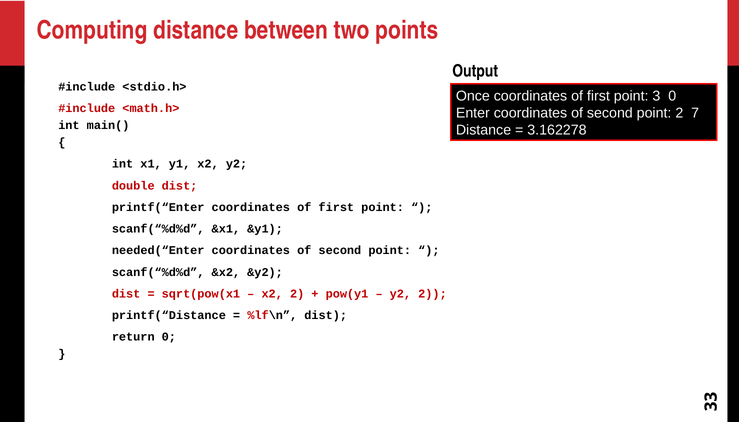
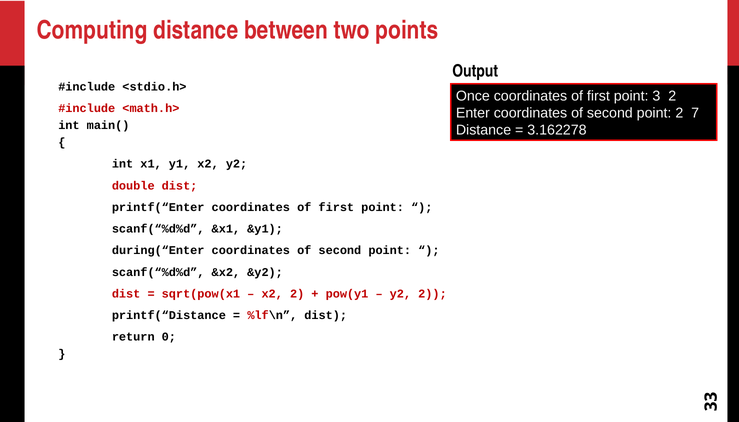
3 0: 0 -> 2 (672, 96)
needed(“Enter: needed(“Enter -> during(“Enter (158, 251)
